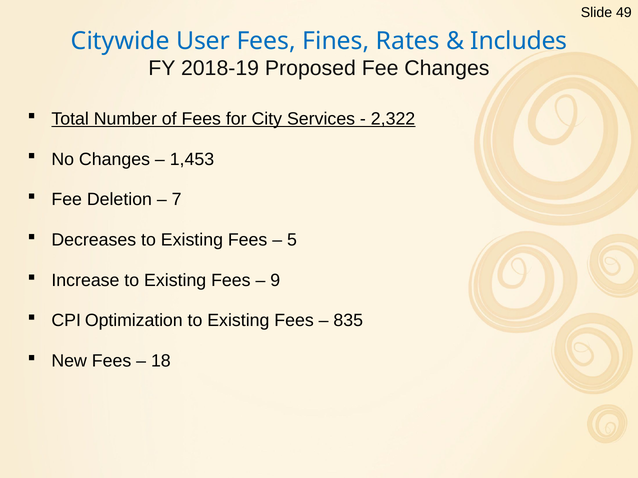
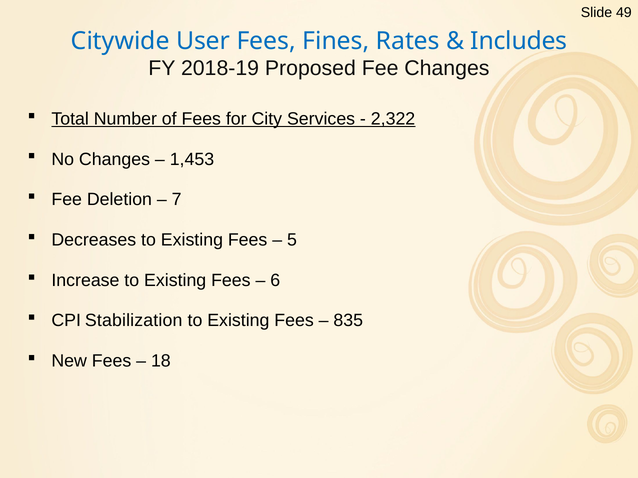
9: 9 -> 6 (275, 281)
Optimization: Optimization -> Stabilization (134, 321)
